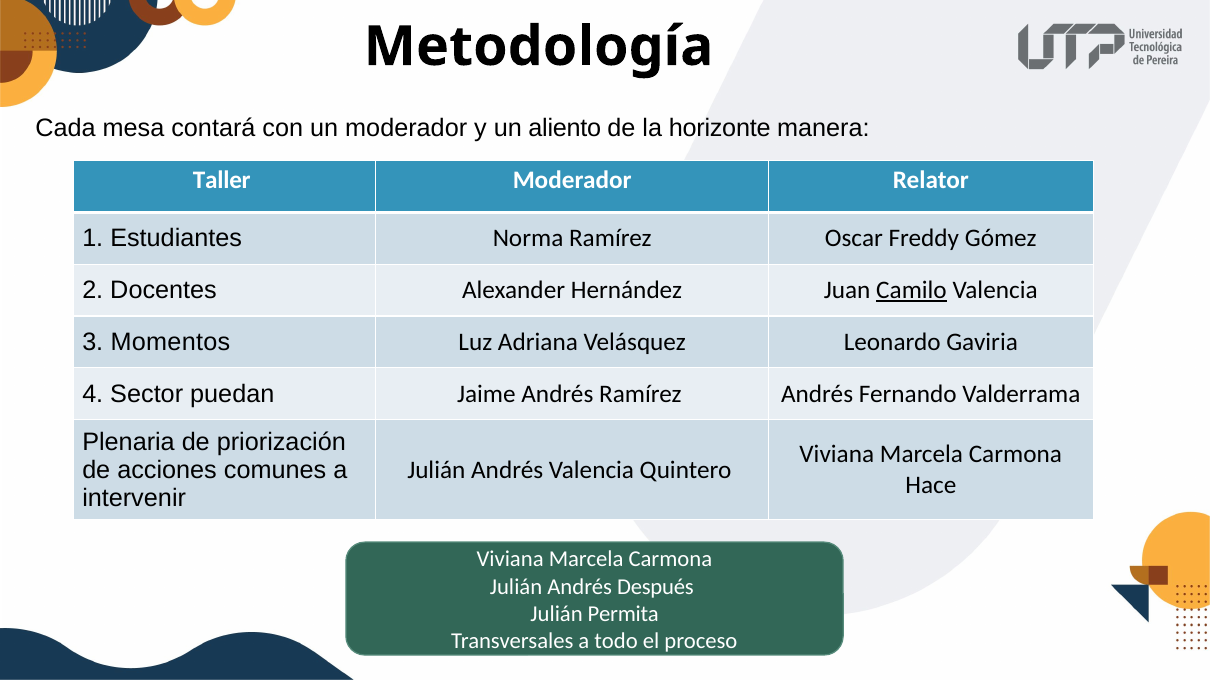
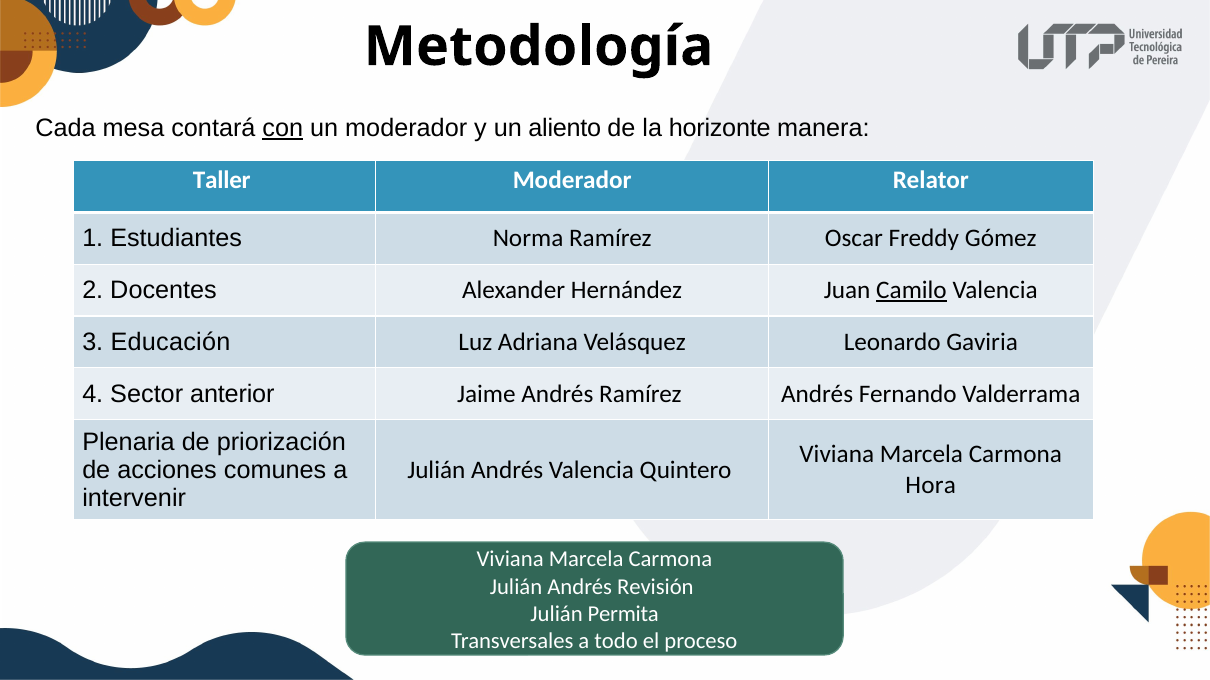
con underline: none -> present (283, 128)
Momentos: Momentos -> Educación (170, 343)
puedan: puedan -> anterior (232, 395)
Hace: Hace -> Hora (931, 486)
Después: Después -> Revisión (655, 587)
